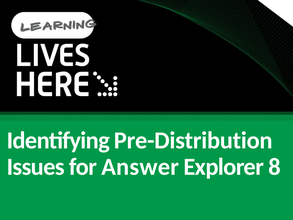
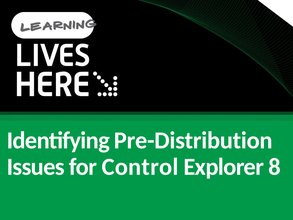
Answer: Answer -> Control (140, 167)
